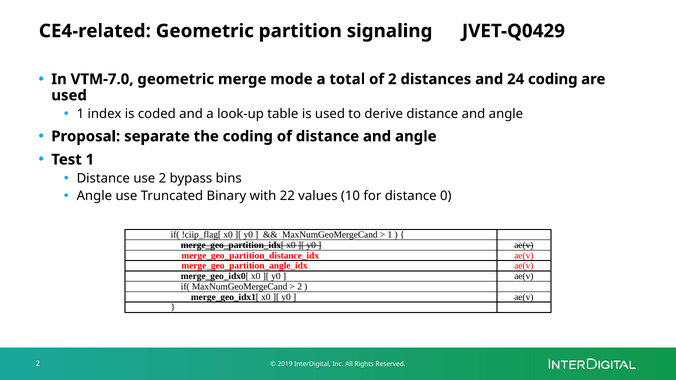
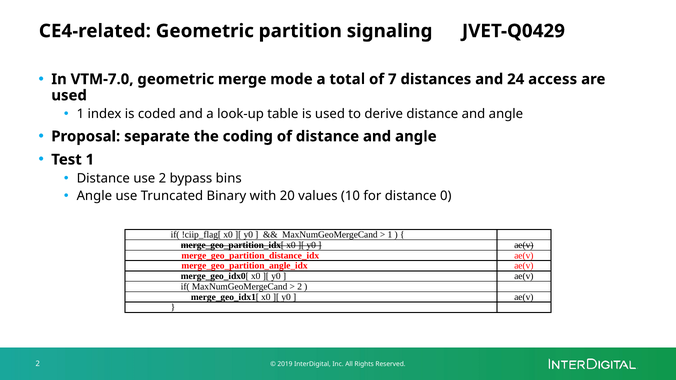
of 2: 2 -> 7 (392, 79)
24 coding: coding -> access (553, 79)
22: 22 -> 20 (287, 196)
